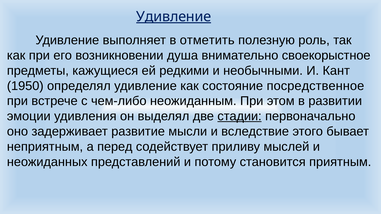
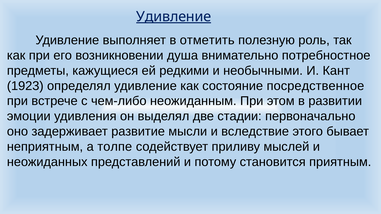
своекорыстное: своекорыстное -> потребностное (326, 55)
1950: 1950 -> 1923 (25, 86)
стадии underline: present -> none (240, 116)
перед: перед -> толпе (115, 147)
